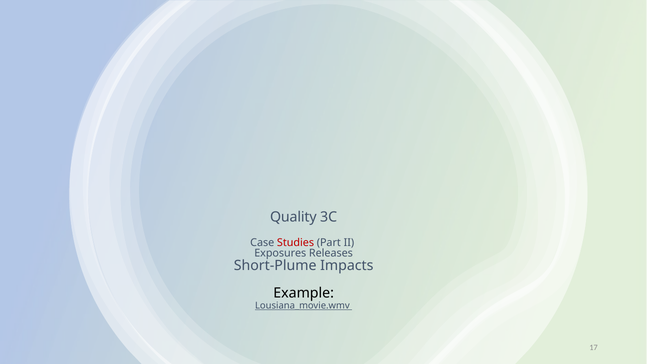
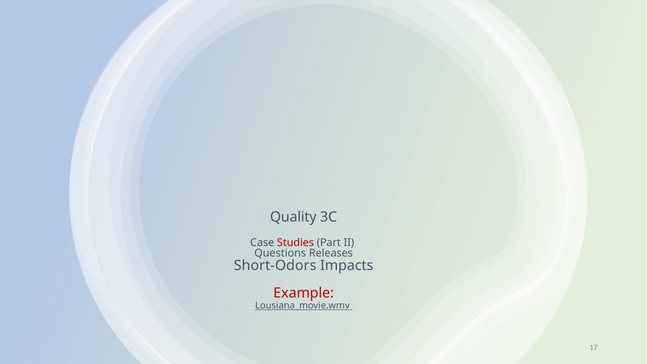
Exposures: Exposures -> Questions (280, 253)
Short-Plume: Short-Plume -> Short-Odors (275, 265)
Example colour: black -> red (304, 293)
